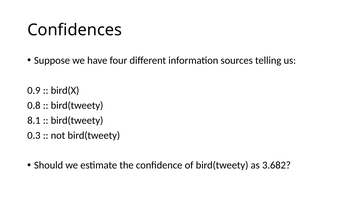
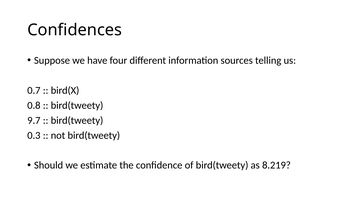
0.9: 0.9 -> 0.7 (34, 91)
8.1: 8.1 -> 9.7 (34, 121)
3.682: 3.682 -> 8.219 (276, 166)
